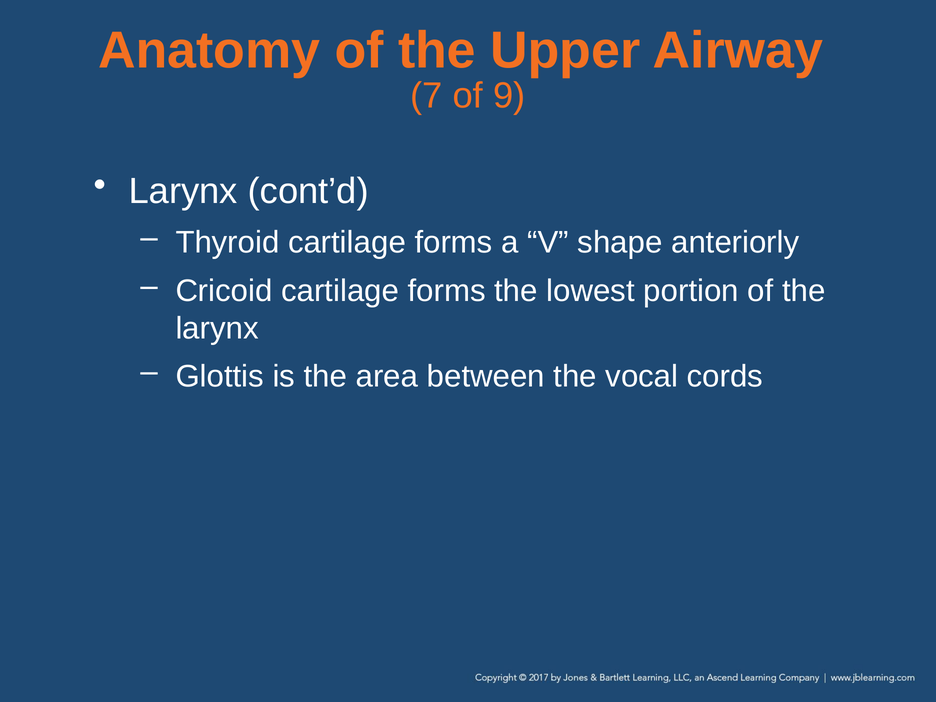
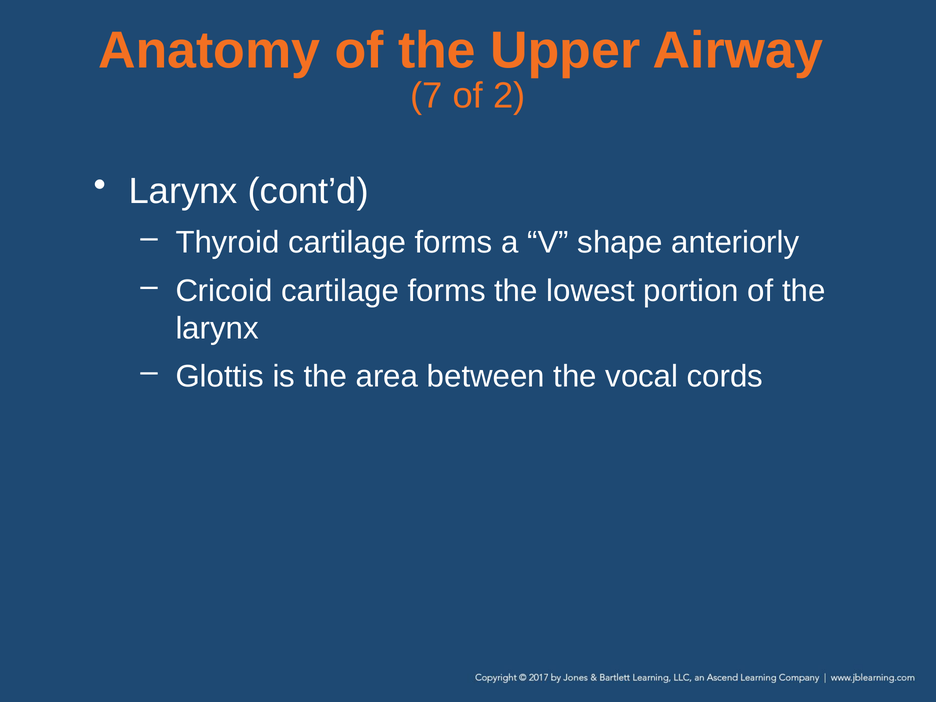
9: 9 -> 2 (509, 96)
